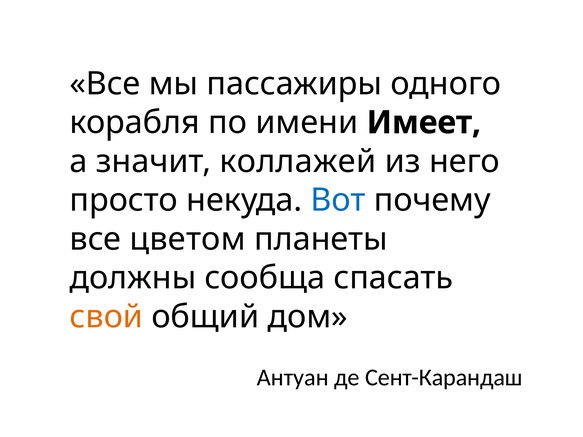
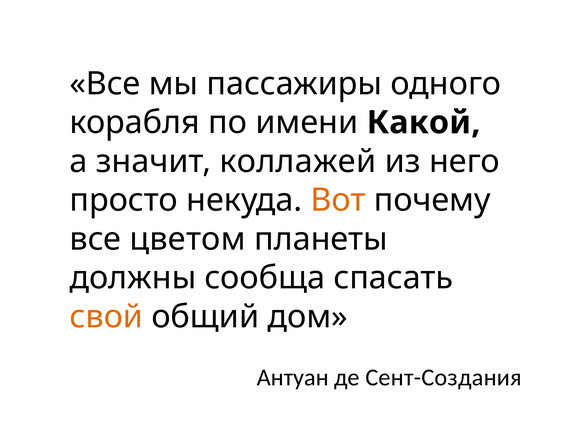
Имеет: Имеет -> Какой (424, 123)
Вот colour: blue -> orange (338, 200)
Сент-Карандаш: Сент-Карандаш -> Сент-Создания (444, 378)
